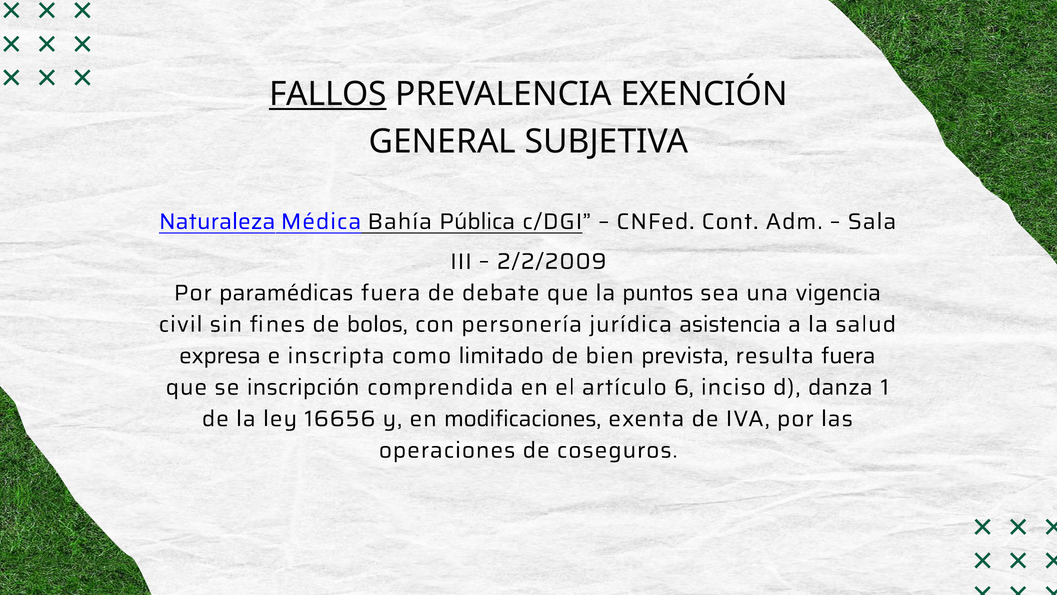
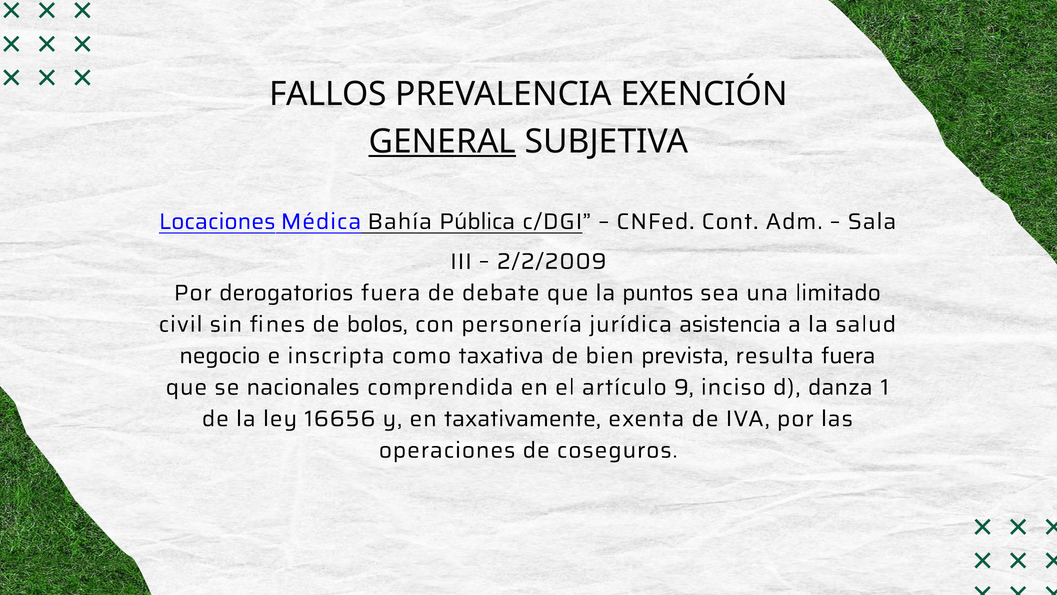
FALLOS underline: present -> none (328, 94)
GENERAL underline: none -> present (442, 141)
Naturaleza: Naturaleza -> Locaciones (217, 221)
paramédicas: paramédicas -> derogatorios (286, 293)
vigencia: vigencia -> limitado (838, 293)
expresa: expresa -> negocio (220, 356)
limitado: limitado -> taxativa (501, 356)
inscripción: inscripción -> nacionales (303, 387)
6: 6 -> 9 (684, 387)
modificaciones: modificaciones -> taxativamente (522, 418)
